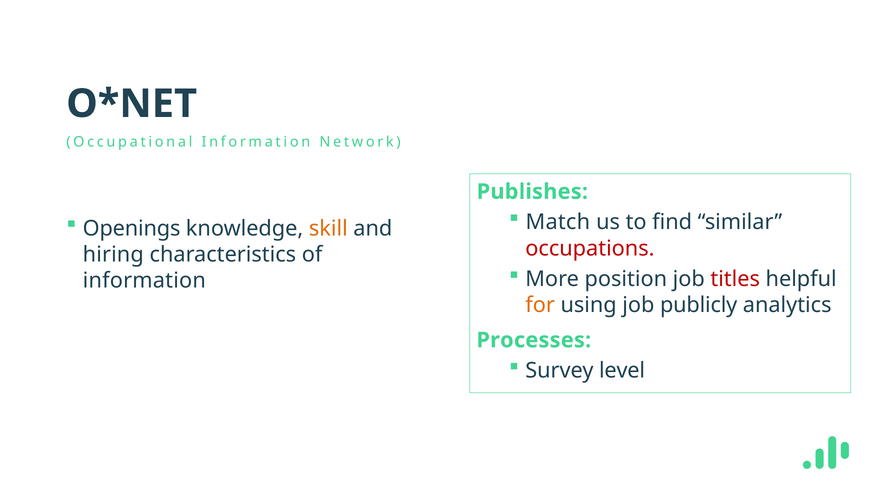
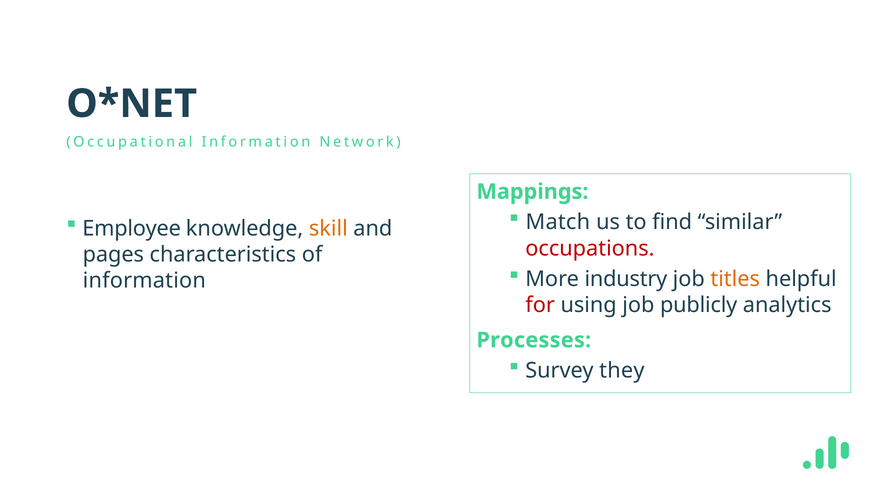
Publishes: Publishes -> Mappings (532, 192)
Openings: Openings -> Employee (132, 228)
hiring: hiring -> pages (113, 254)
position: position -> industry (626, 279)
titles colour: red -> orange (735, 279)
for colour: orange -> red (540, 305)
level: level -> they (622, 371)
